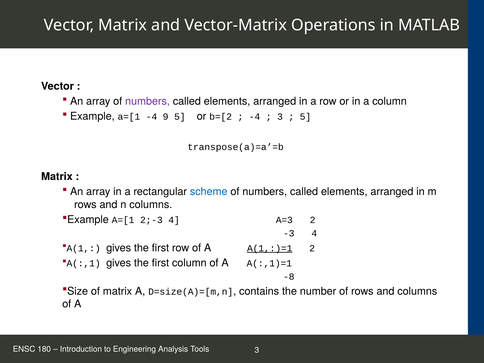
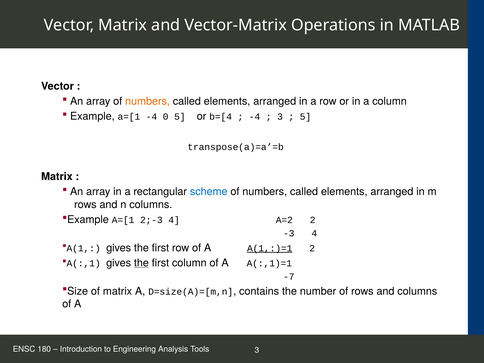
numbers colour: purple -> orange (148, 101)
9: 9 -> 0 (166, 117)
b=[2: b=[2 -> b=[4 (221, 117)
A=3: A=3 -> A=2 (284, 220)
the underline: none -> present (141, 263)
-8: -8 -> -7 (289, 277)
